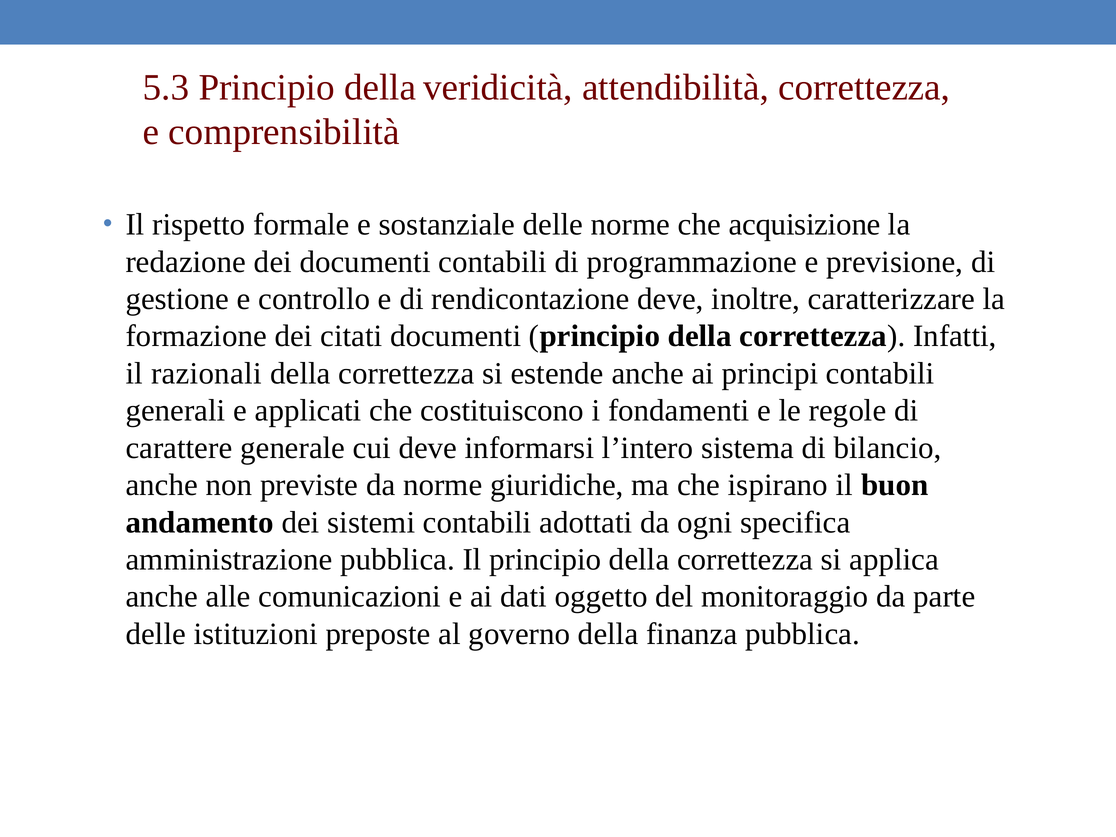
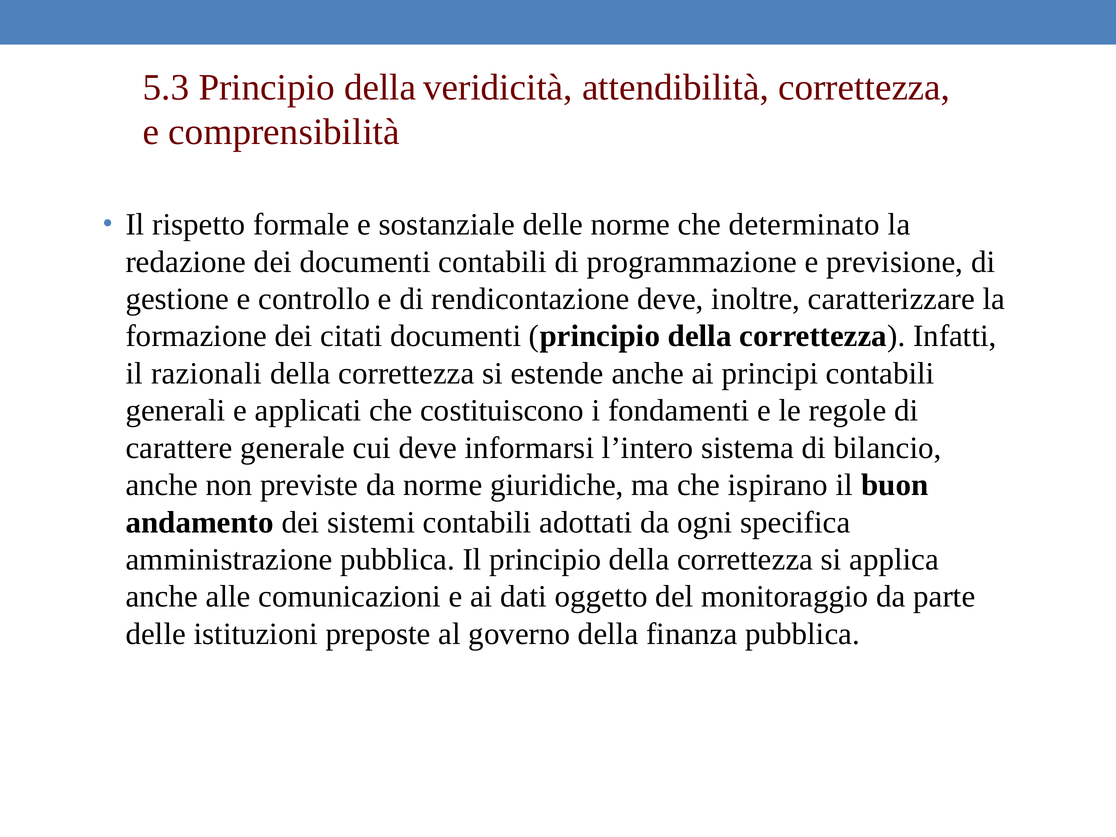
acquisizione: acquisizione -> determinato (804, 225)
